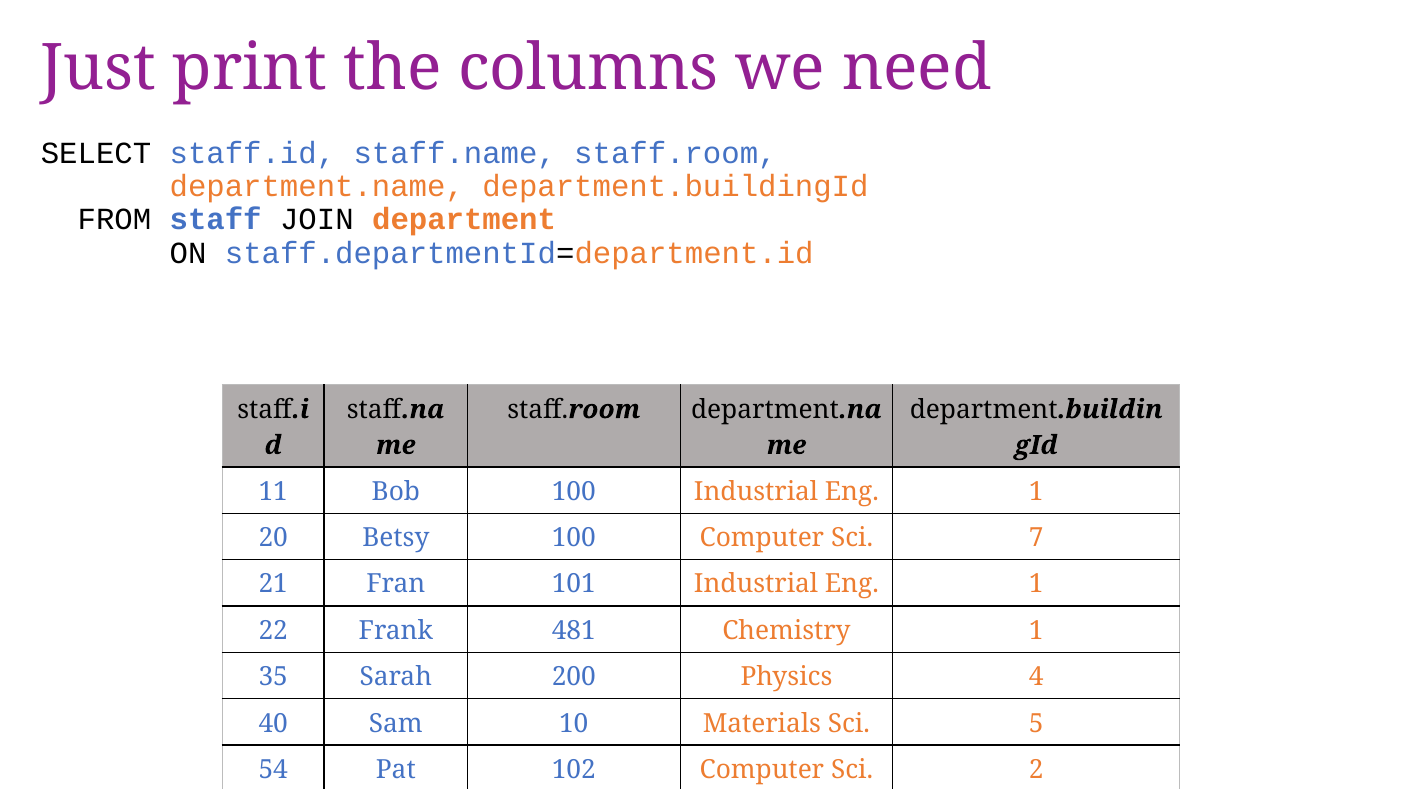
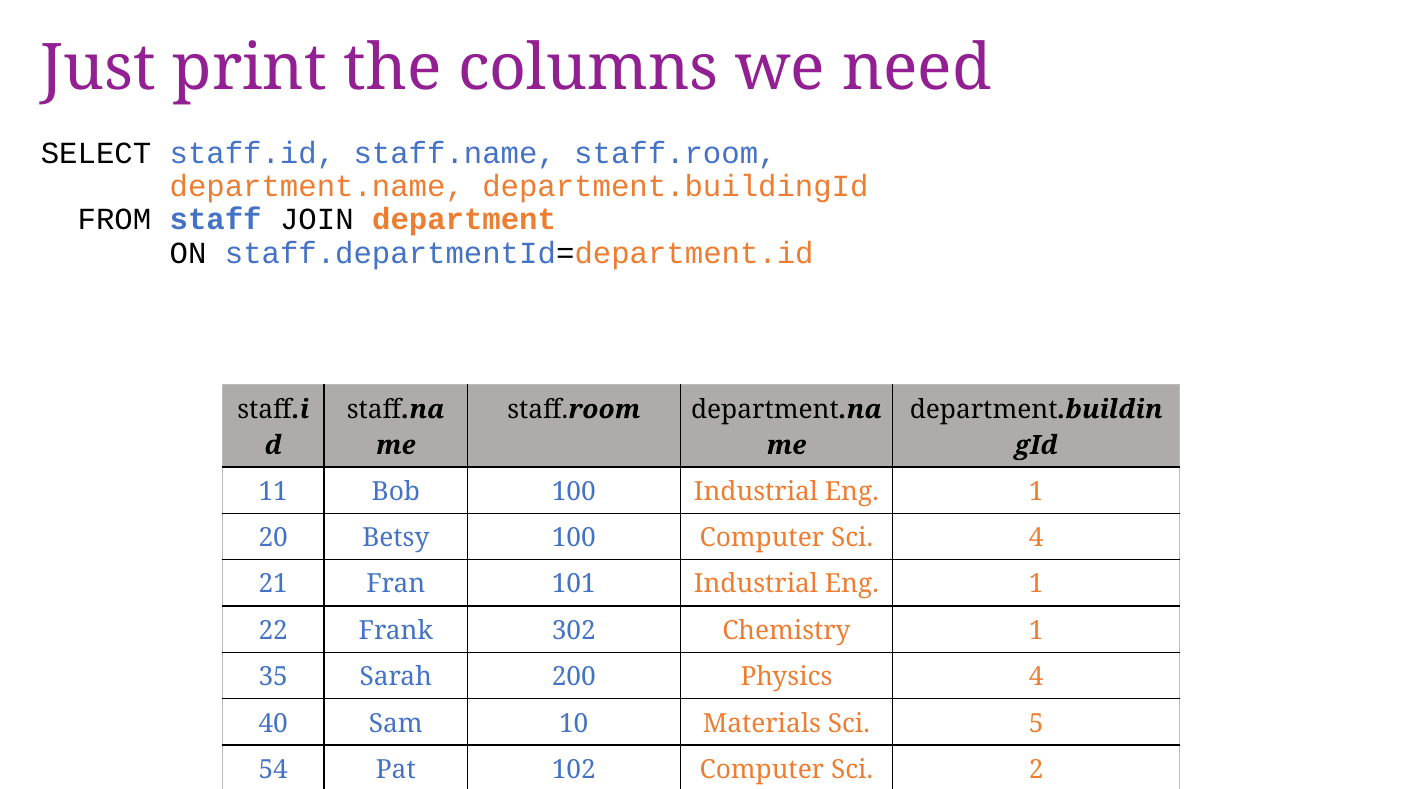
Sci 7: 7 -> 4 (1036, 538)
481: 481 -> 302 (574, 630)
